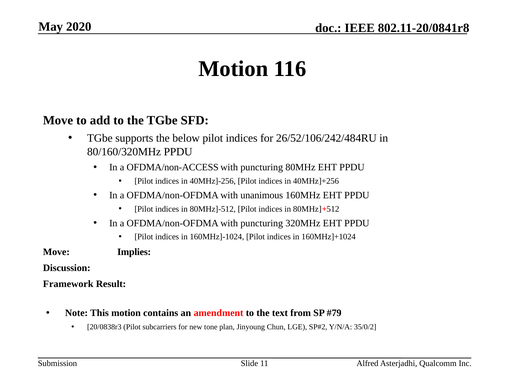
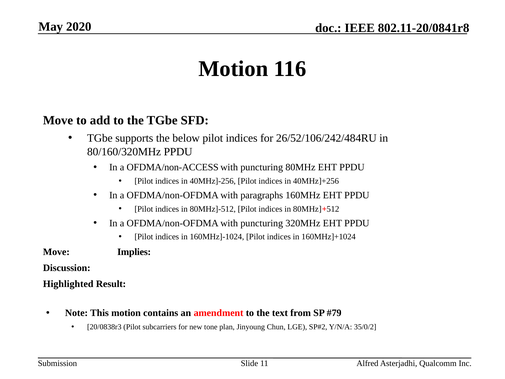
unanimous: unanimous -> paragraphs (262, 195)
Framework: Framework -> Highlighted (68, 284)
